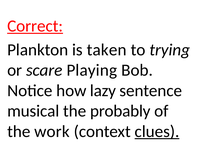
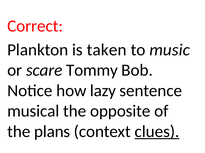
Correct underline: present -> none (35, 26)
trying: trying -> music (170, 50)
Playing: Playing -> Tommy (92, 71)
probably: probably -> opposite (120, 112)
work: work -> plans (52, 132)
